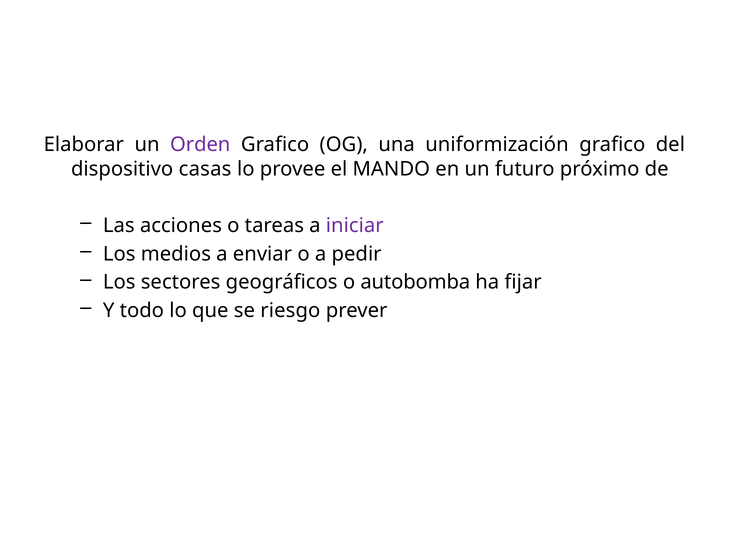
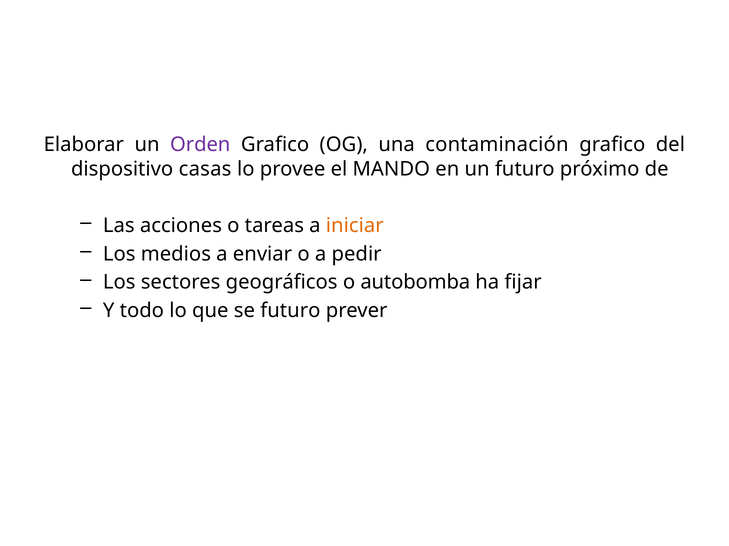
uniformización: uniformización -> contaminación (497, 145)
iniciar colour: purple -> orange (355, 226)
se riesgo: riesgo -> futuro (290, 311)
